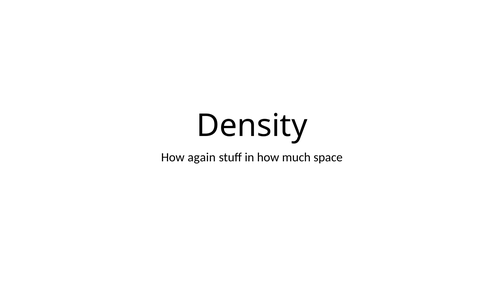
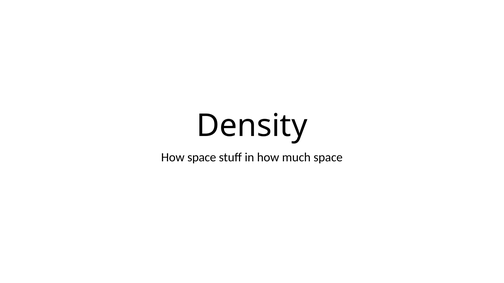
How again: again -> space (202, 158)
